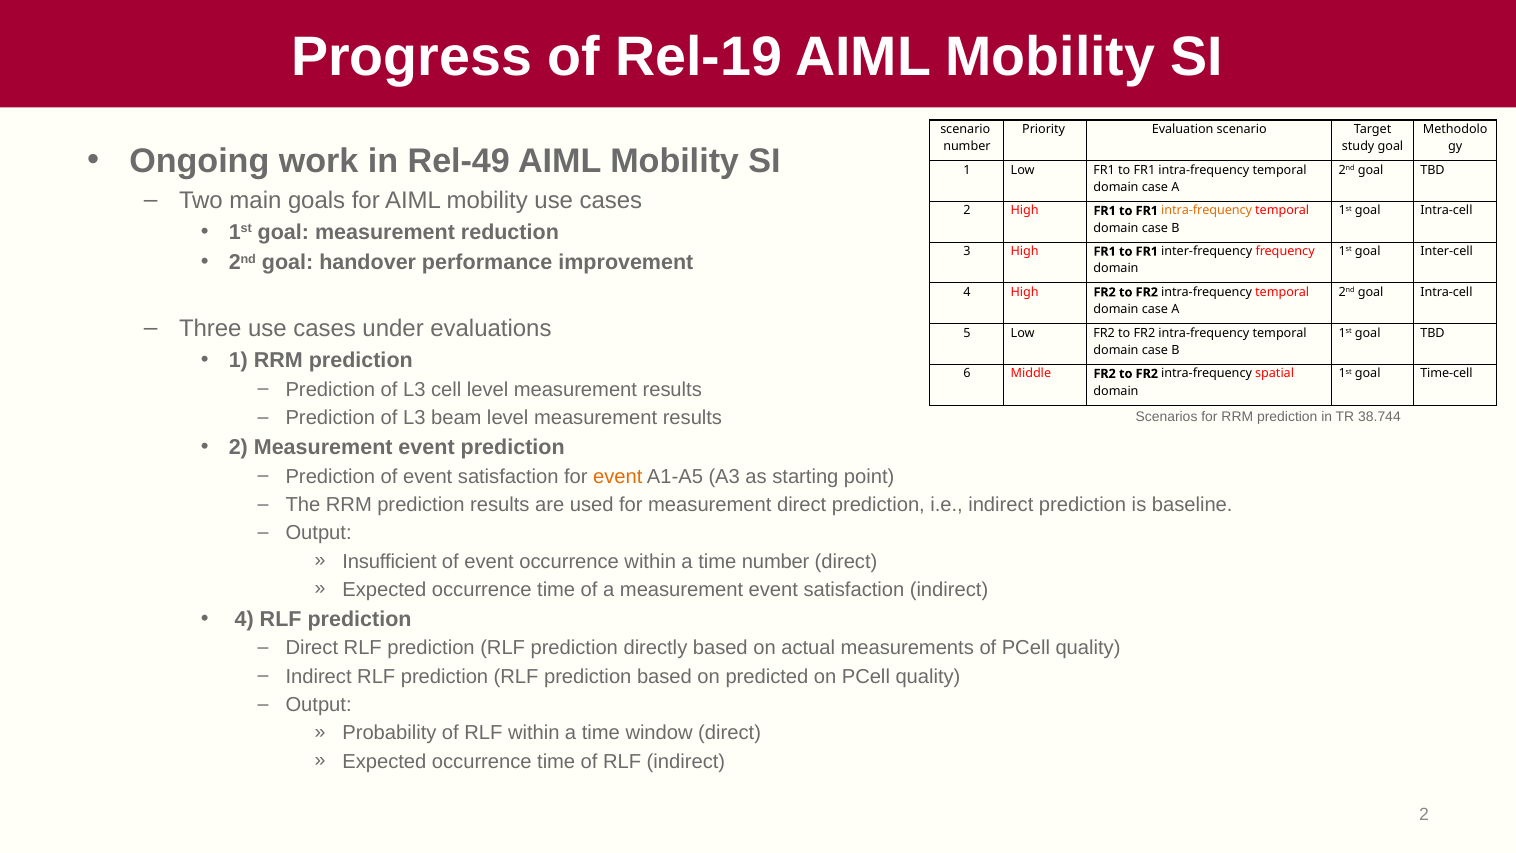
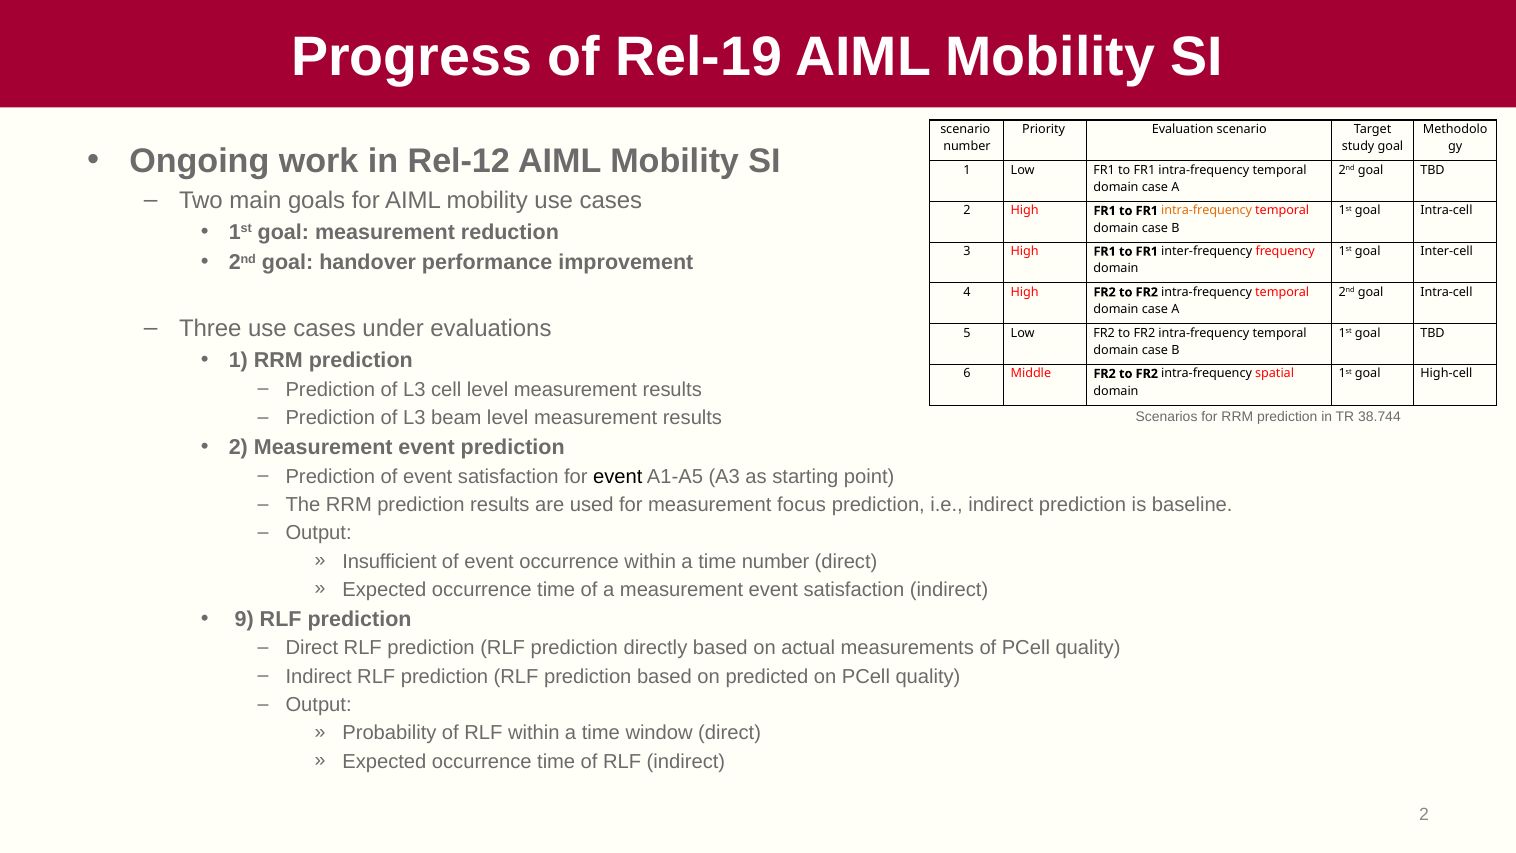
Rel-49: Rel-49 -> Rel-12 (459, 161)
Time-cell: Time-cell -> High-cell (1446, 374)
event colour: orange -> black (618, 476)
measurement direct: direct -> focus (802, 505)
4: 4 -> 9 (244, 619)
